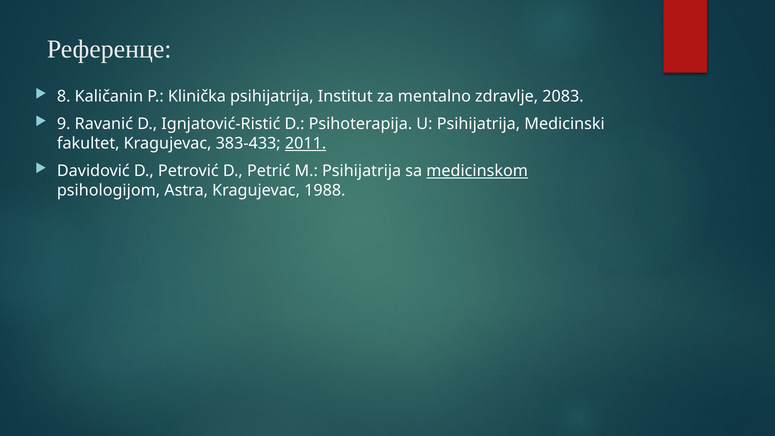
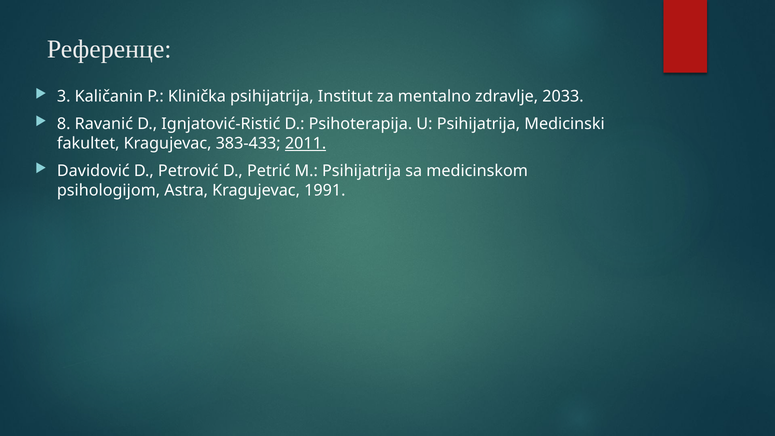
8: 8 -> 3 (64, 97)
2083: 2083 -> 2033 (563, 97)
9: 9 -> 8 (64, 124)
medicinskom underline: present -> none (477, 171)
1988: 1988 -> 1991 (325, 190)
